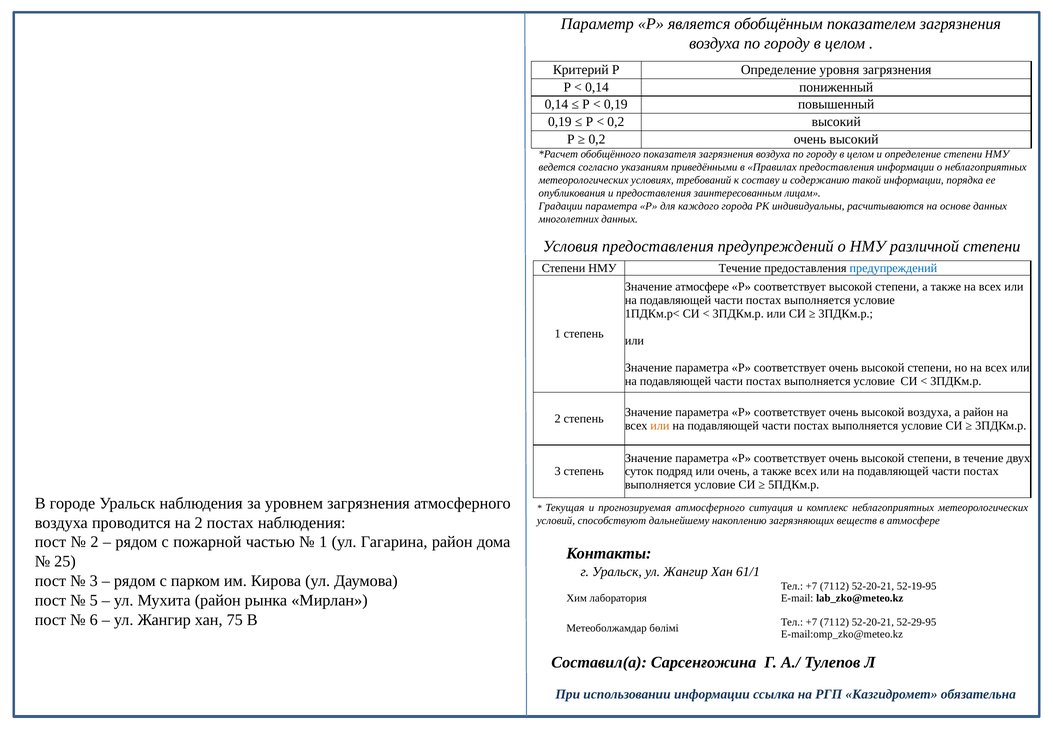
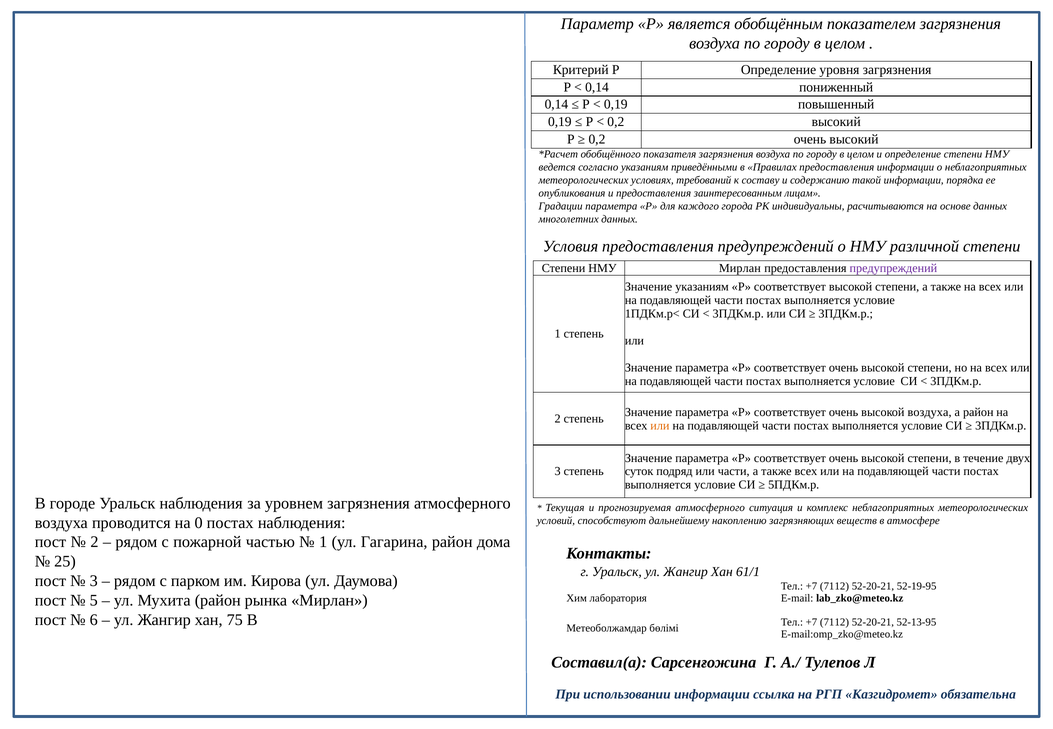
НМУ Течение: Течение -> Мирлан (740, 268)
предупреждений colour: blue -> purple (893, 268)
Значение атмосфере: атмосфере -> указаниям (702, 287)
или очень: очень -> части (734, 471)
на 2: 2 -> 0 (199, 523)
52-29-95: 52-29-95 -> 52-13-95 (916, 622)
